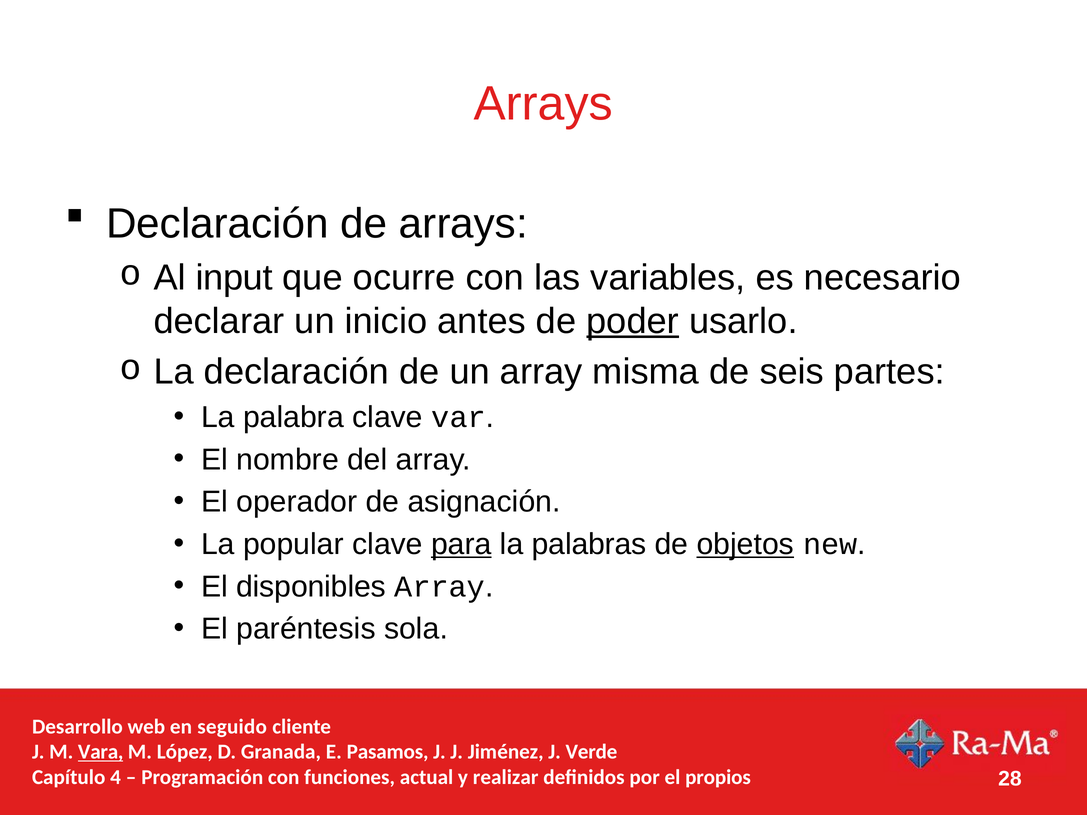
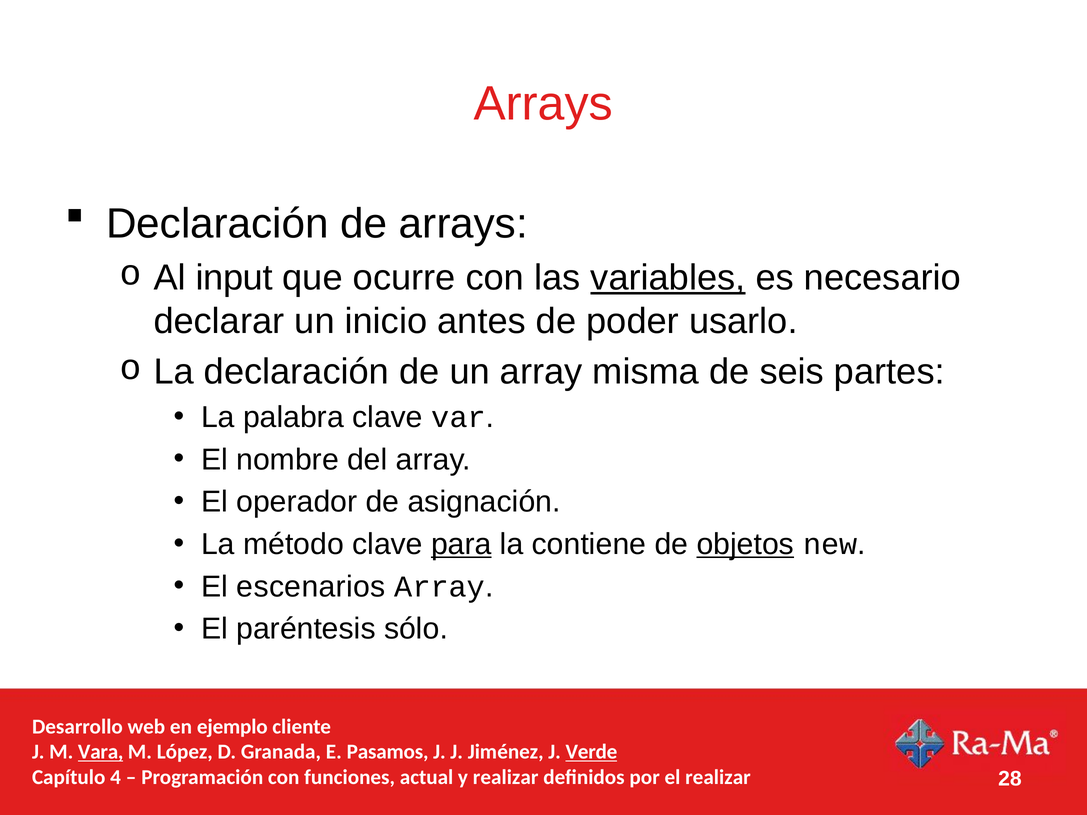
variables underline: none -> present (668, 278)
poder underline: present -> none (633, 321)
popular: popular -> método (293, 544)
palabras: palabras -> contiene (589, 544)
disponibles: disponibles -> escenarios (311, 587)
sola: sola -> sólo (416, 629)
seguido: seguido -> ejemplo (232, 727)
Verde underline: none -> present (591, 752)
el propios: propios -> realizar (718, 778)
